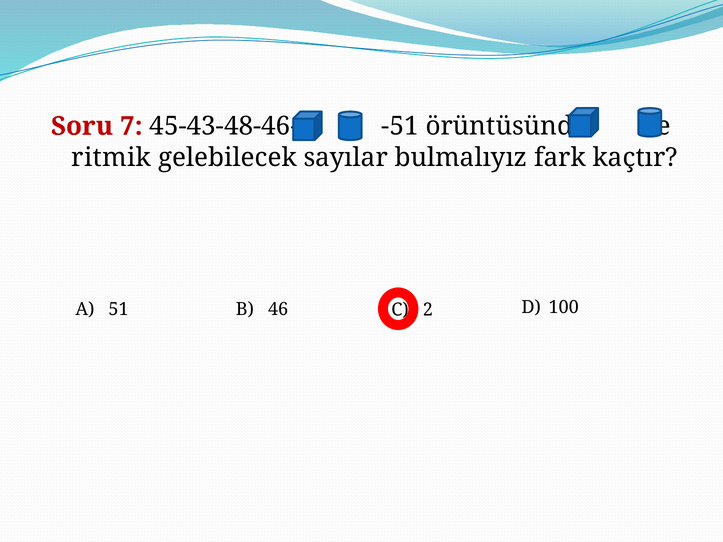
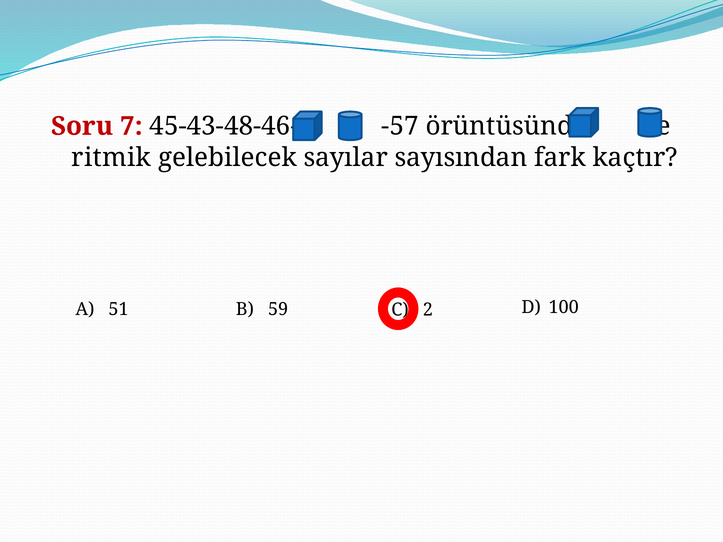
-51: -51 -> -57 (400, 126)
bulmalıyız: bulmalıyız -> sayısından (461, 158)
46: 46 -> 59 (278, 309)
